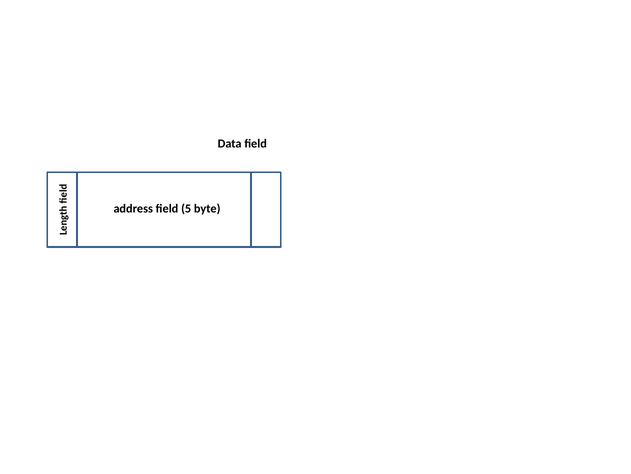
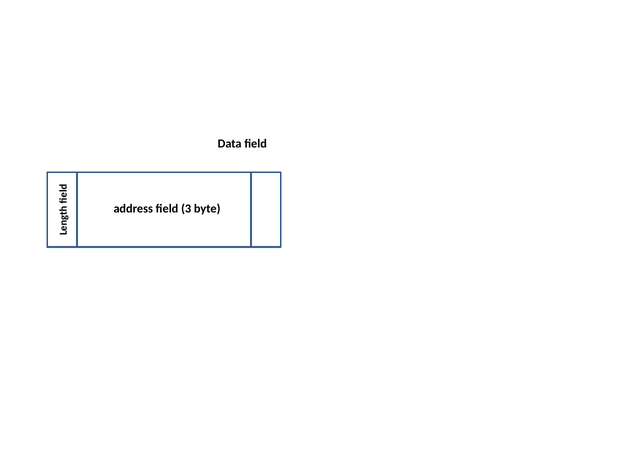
5: 5 -> 3 (186, 208)
